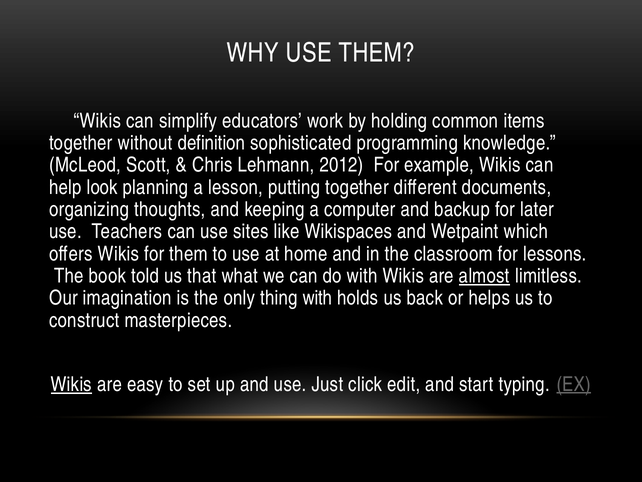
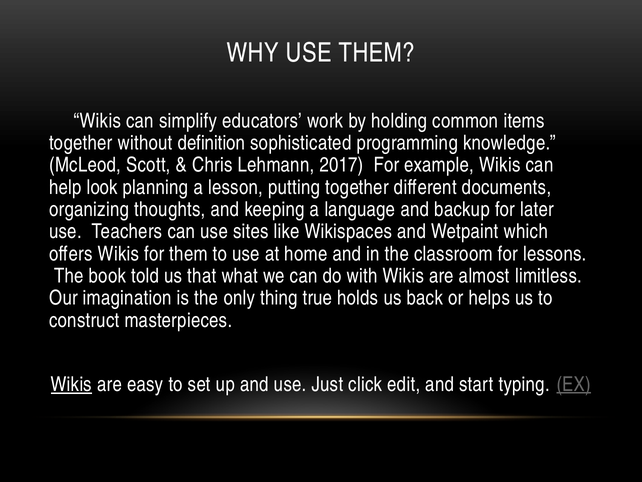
2012: 2012 -> 2017 (342, 165)
computer: computer -> language (360, 209)
almost underline: present -> none (484, 276)
thing with: with -> true (317, 298)
